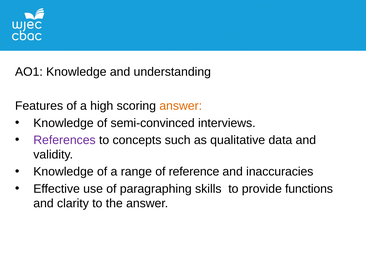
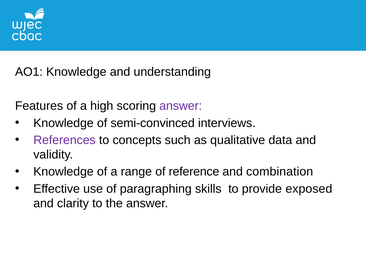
answer colour: orange -> purple (181, 106)
inaccuracies: inaccuracies -> combination (280, 172)
functions: functions -> exposed (309, 189)
